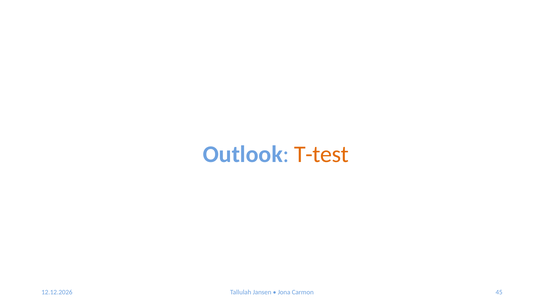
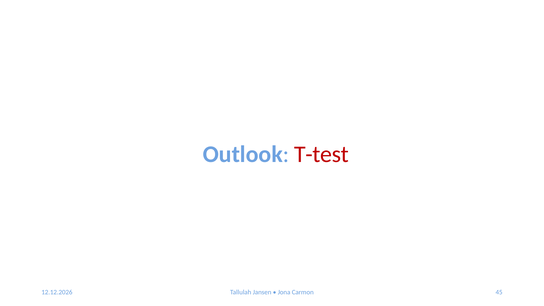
T-test colour: orange -> red (321, 154)
